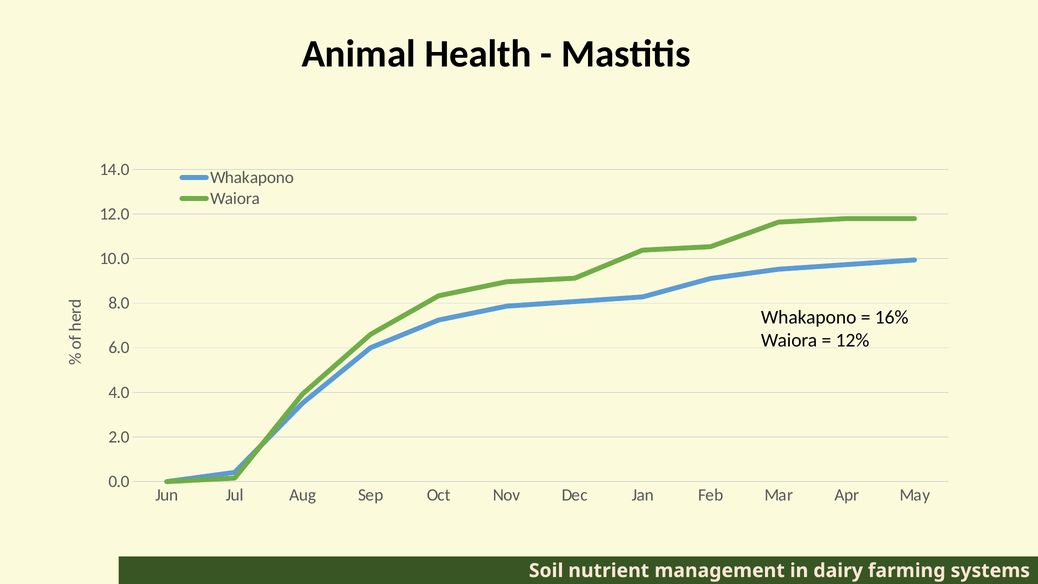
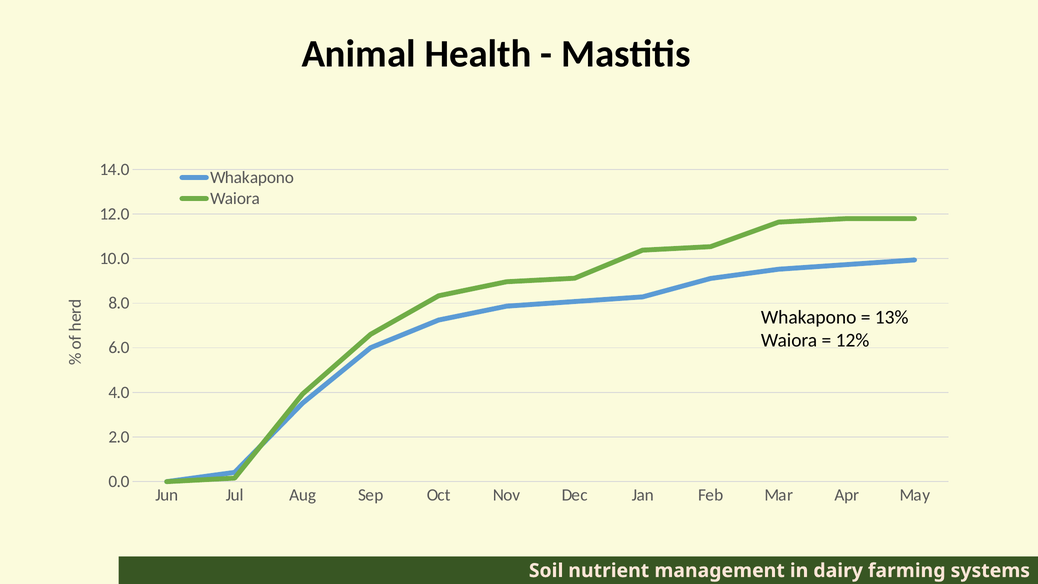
16%: 16% -> 13% (892, 317)
